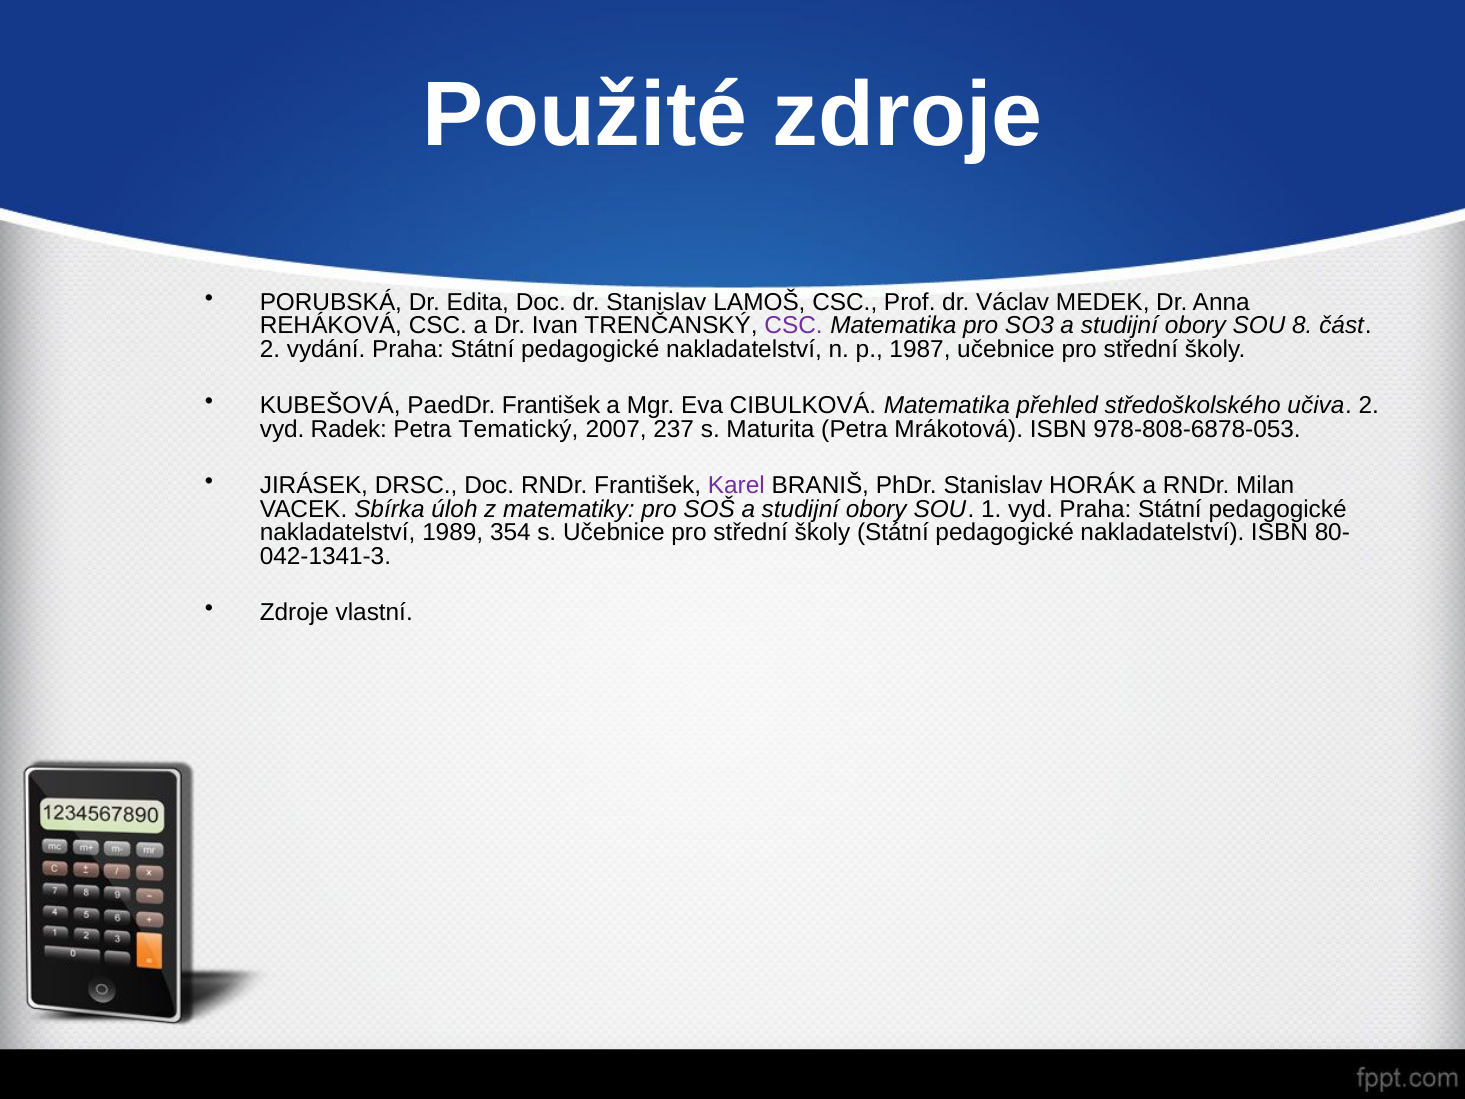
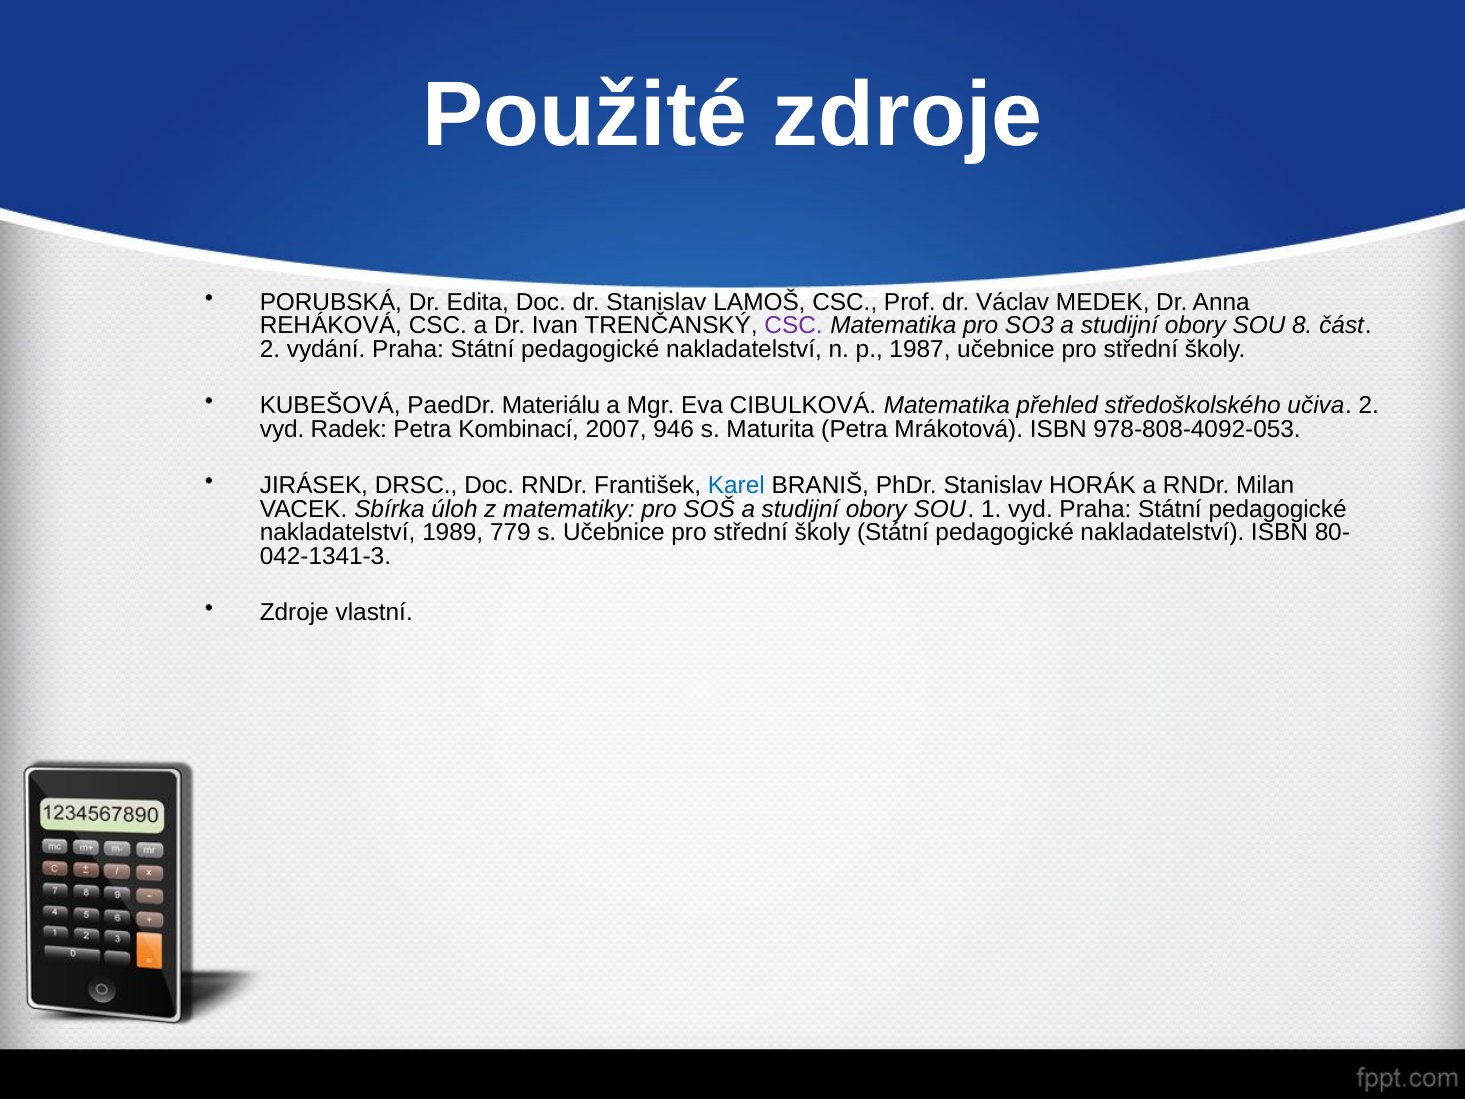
PaedDr František: František -> Materiálu (551, 406)
Tematický: Tematický -> Kombinací (519, 429)
237: 237 -> 946 (674, 429)
978-808-6878-053: 978-808-6878-053 -> 978-808-4092-053 (1197, 429)
Karel colour: purple -> blue (736, 486)
354: 354 -> 779 (510, 532)
